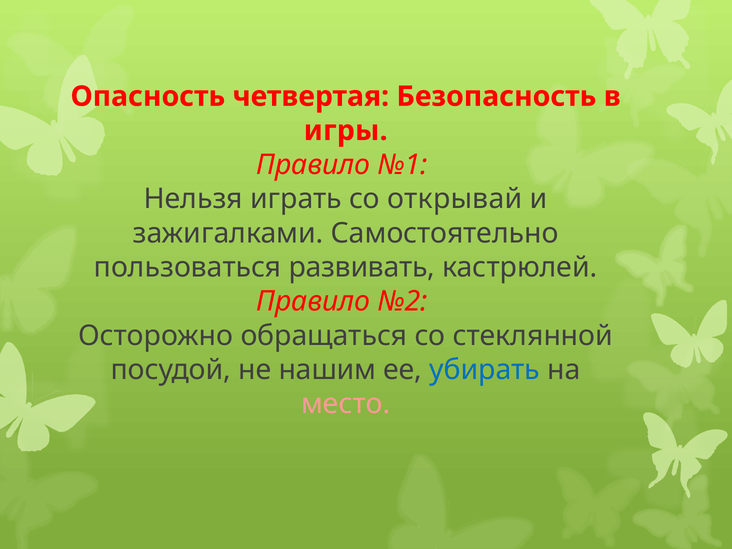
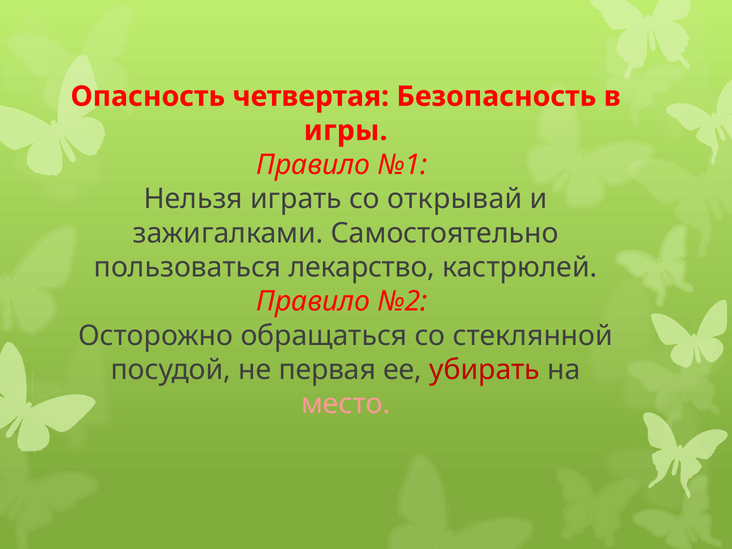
развивать: развивать -> лекарство (362, 267)
нашим: нашим -> первая (327, 370)
убирать colour: blue -> red (485, 370)
